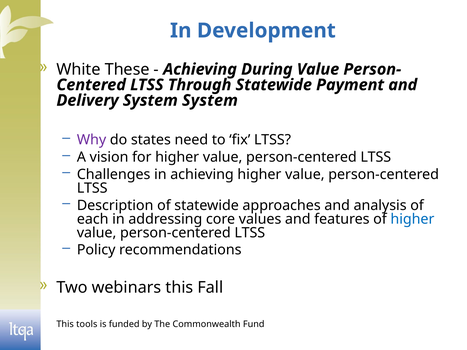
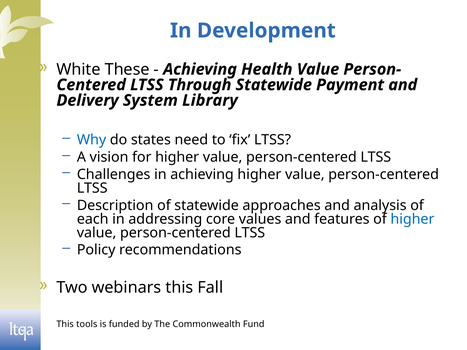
During: During -> Health (267, 69)
System System: System -> Library (210, 100)
Why colour: purple -> blue (92, 140)
